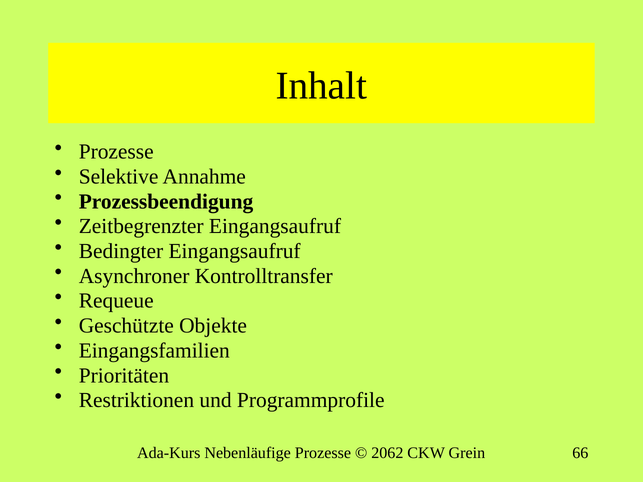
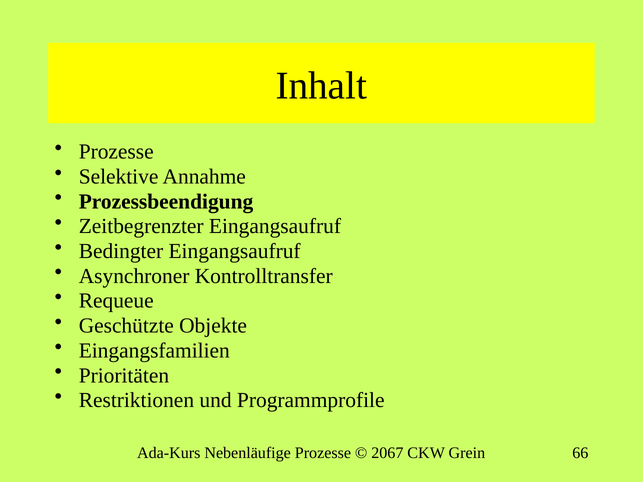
2062: 2062 -> 2067 (387, 453)
